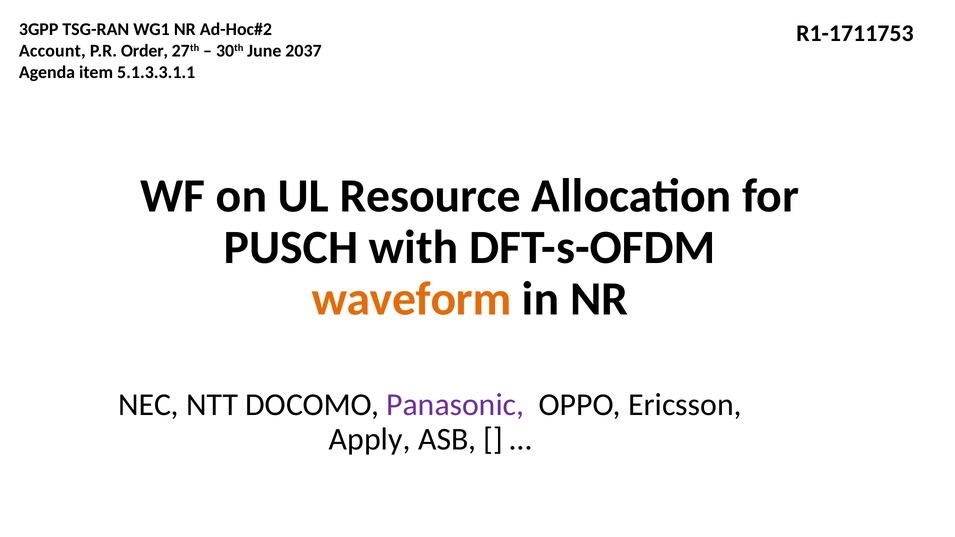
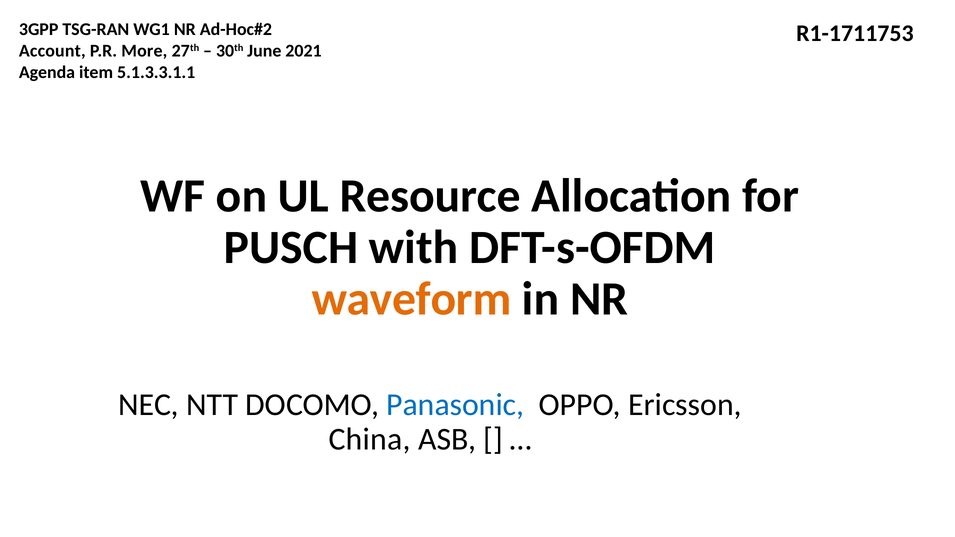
Order: Order -> More (144, 51)
2037: 2037 -> 2021 (304, 51)
Panasonic colour: purple -> blue (455, 405)
Apply: Apply -> China (370, 439)
